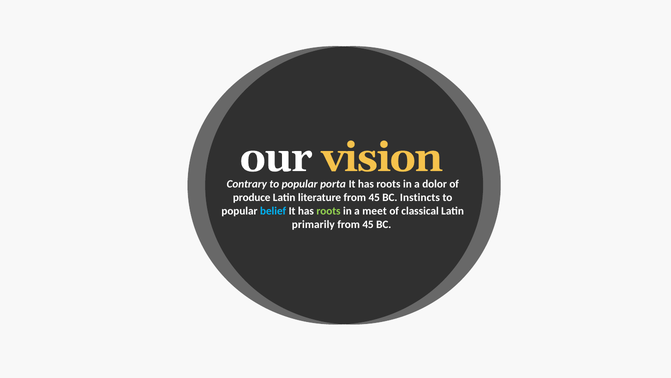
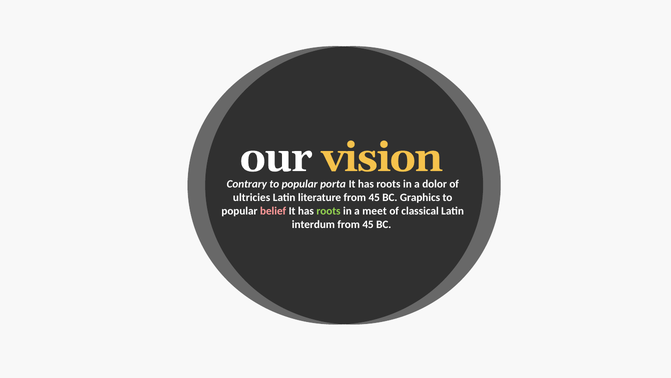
produce: produce -> ultricies (252, 197)
Instincts: Instincts -> Graphics (420, 197)
belief colour: light blue -> pink (273, 211)
primarily: primarily -> interdum (313, 224)
